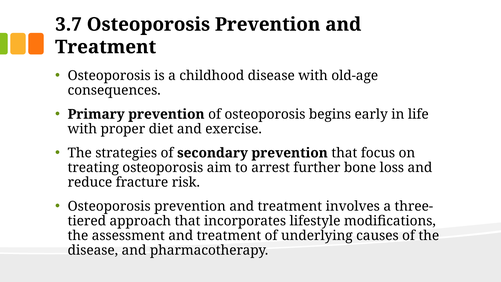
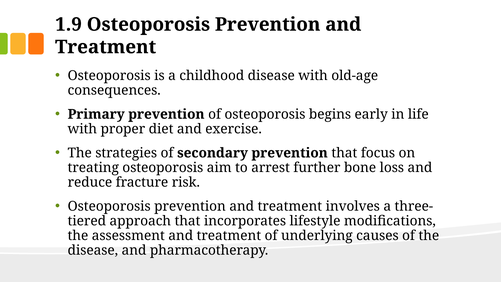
3.7: 3.7 -> 1.9 (68, 24)
